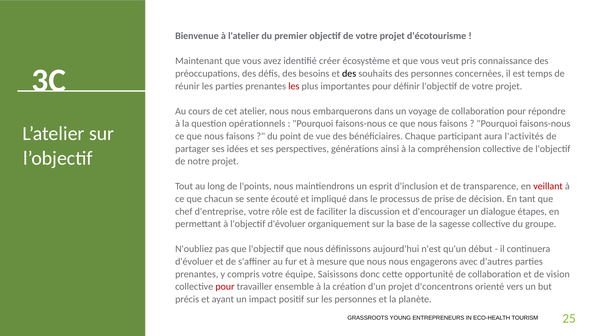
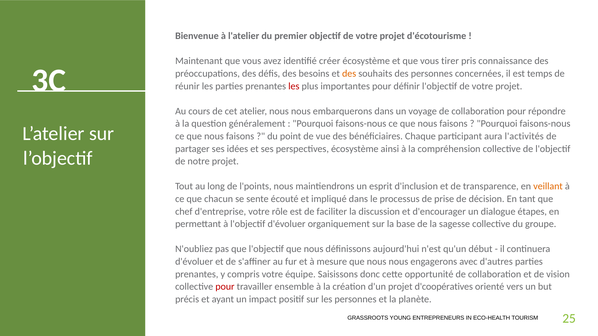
veut: veut -> tirer (450, 61)
des colour: black -> orange (349, 74)
opérationnels: opérationnels -> généralement (257, 124)
perspectives générations: générations -> écosystème (355, 149)
veillant colour: red -> orange (548, 187)
d'concentrons: d'concentrons -> d'coopératives (444, 287)
